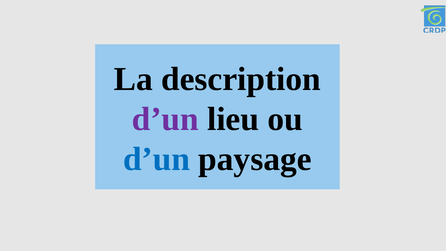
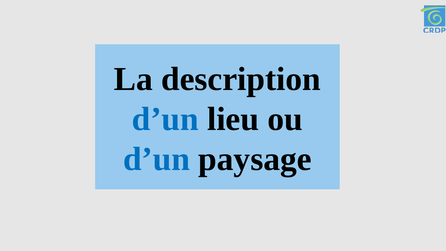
d’un colour: purple -> blue (165, 119)
